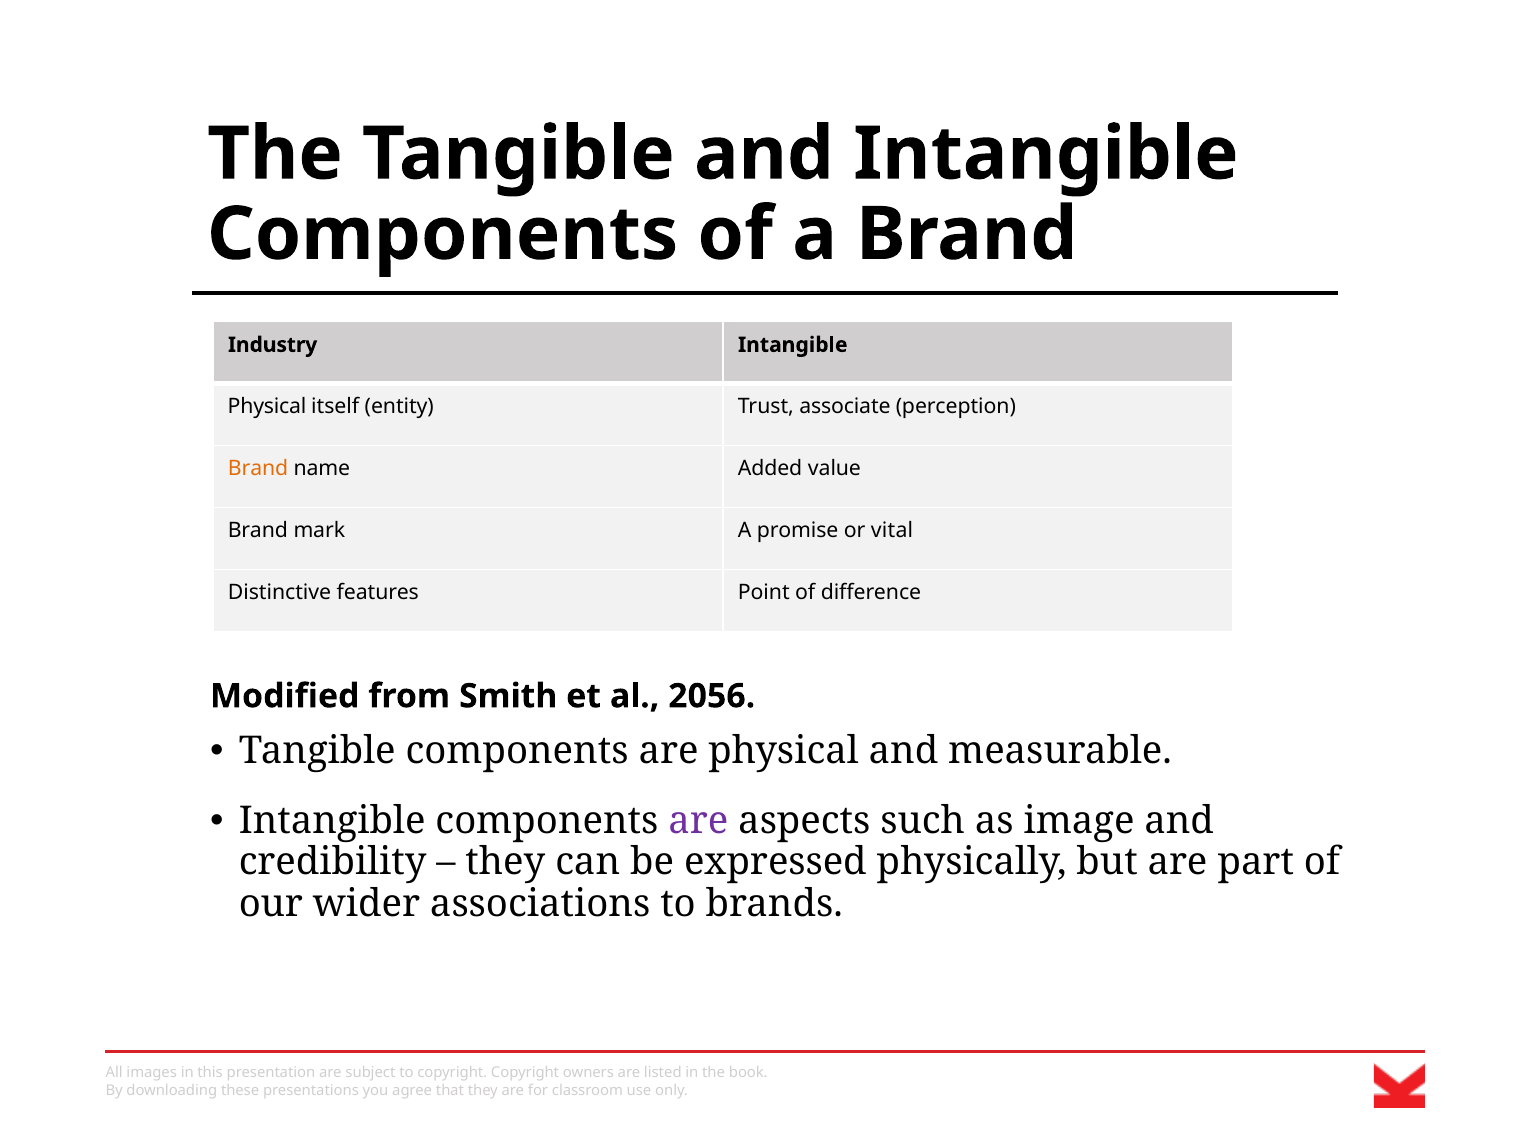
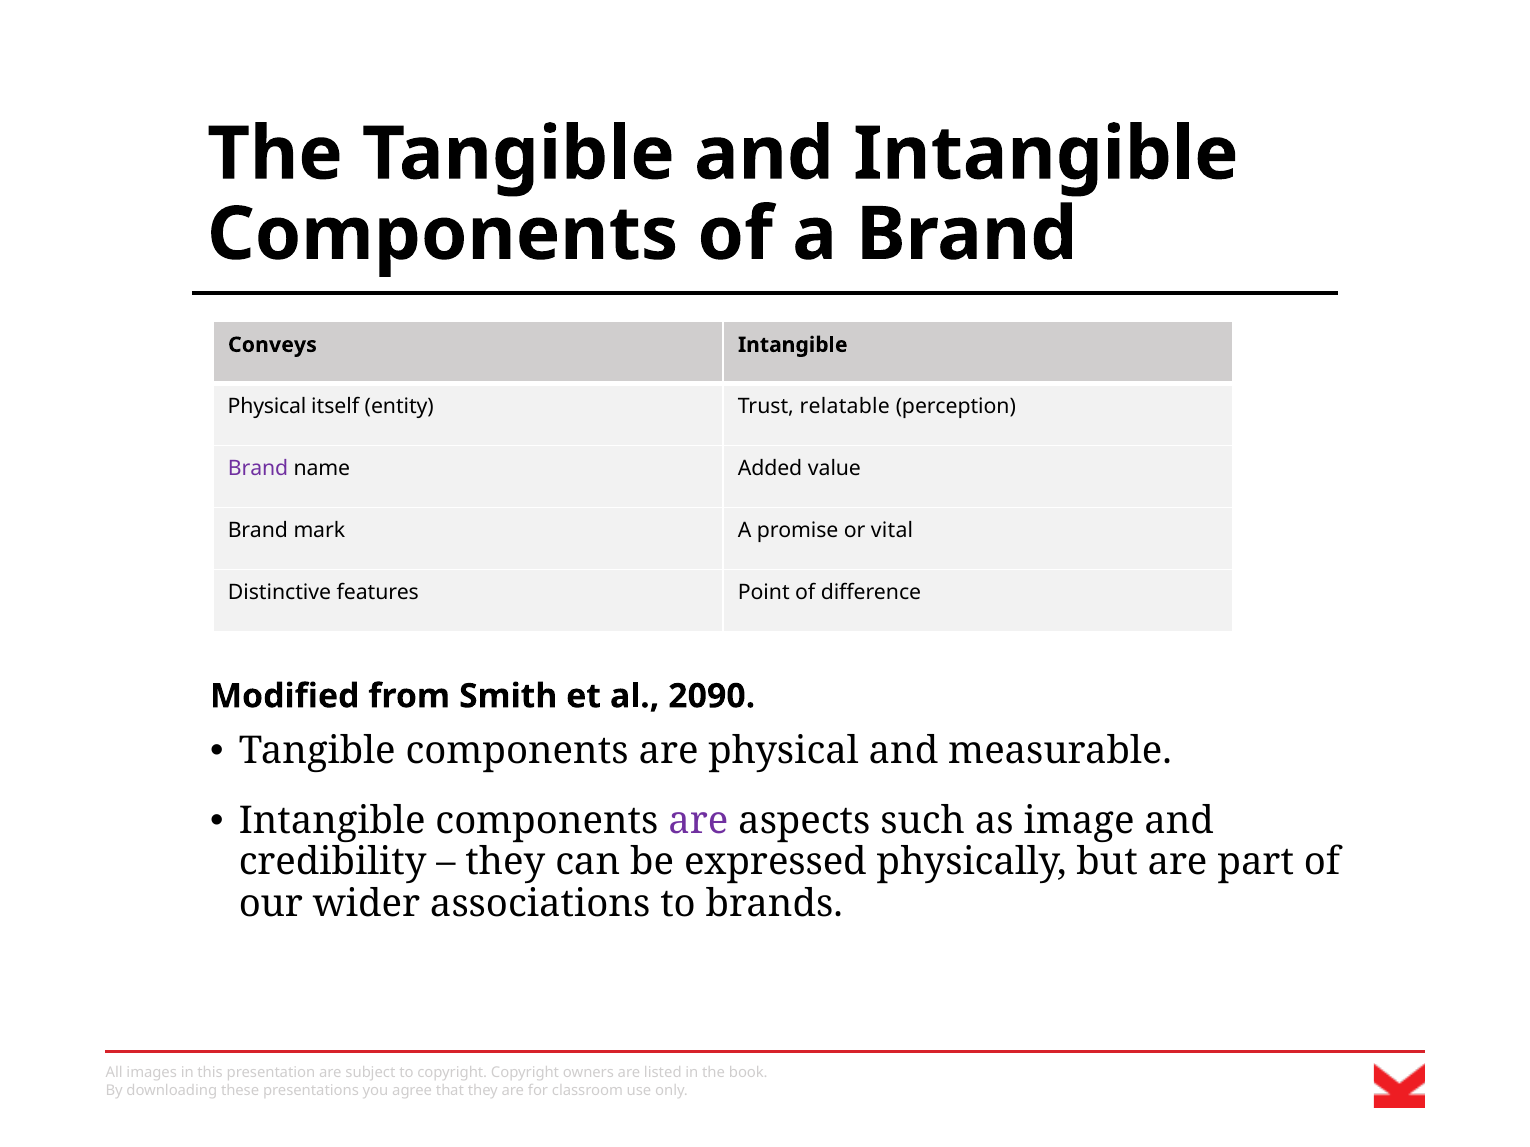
Industry: Industry -> Conveys (272, 345)
associate: associate -> relatable (845, 407)
Brand colour: orange -> purple (258, 469)
2056: 2056 -> 2090 (712, 696)
